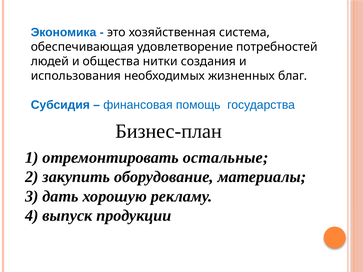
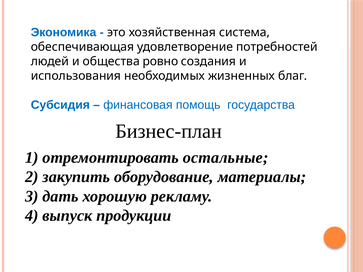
нитки: нитки -> ровно (160, 61)
